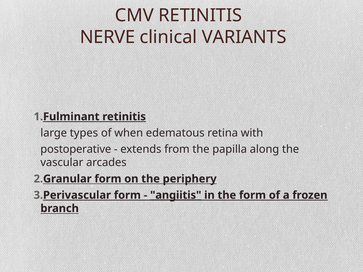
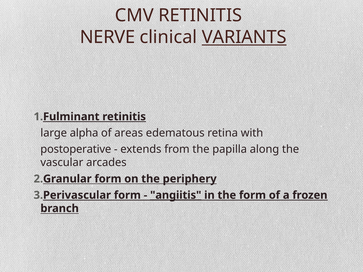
VARIANTS underline: none -> present (244, 37)
types: types -> alpha (84, 133)
when: when -> areas (129, 133)
